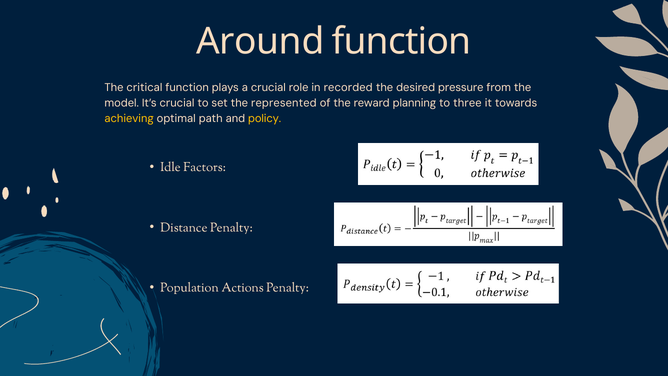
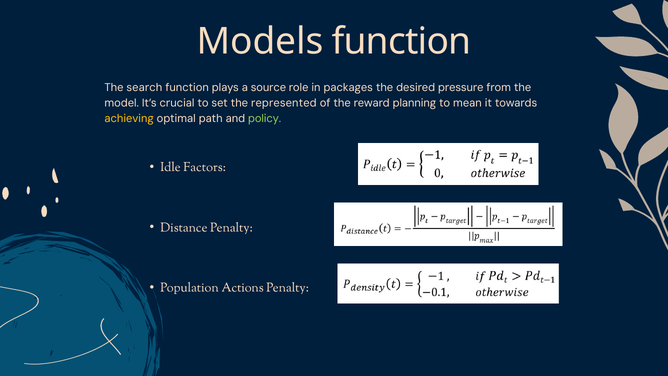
Around: Around -> Models (260, 41)
critical: critical -> search (144, 88)
a crucial: crucial -> source (268, 88)
recorded: recorded -> packages (348, 88)
three: three -> mean (467, 103)
policy colour: yellow -> light green (265, 119)
